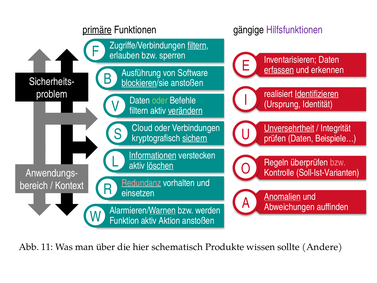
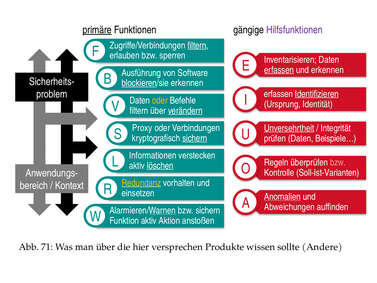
blockieren/sie anstoßen: anstoßen -> erkennen (187, 83)
realisiert: realisiert -> erfassen (278, 94)
oder colour: light green -> yellow (160, 100)
filtern aktiv: aktiv -> über (158, 111)
Cloud: Cloud -> Proxy (142, 128)
Informationen underline: present -> none (153, 155)
Redundanz colour: pink -> yellow (141, 183)
bzw werden: werden -> sichern (208, 210)
11: 11 -> 71 (47, 247)
schematisch: schematisch -> versprechen (177, 247)
